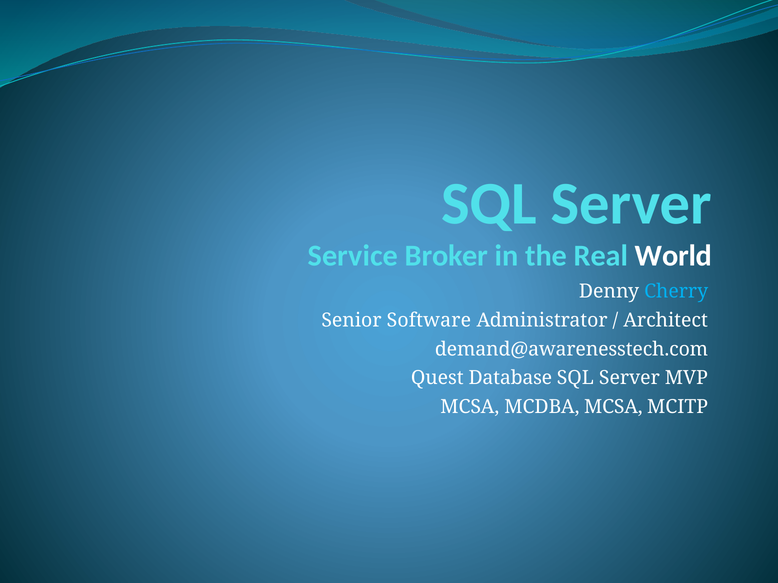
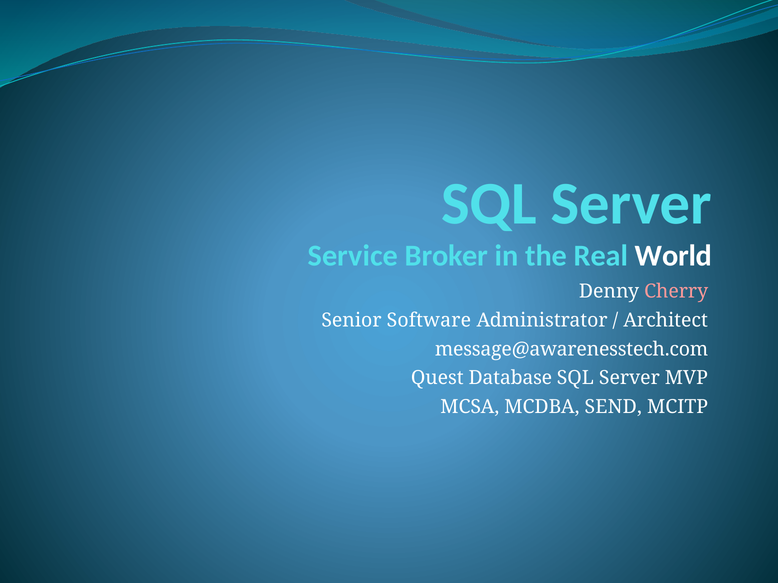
Cherry colour: light blue -> pink (676, 292)
demand@awarenesstech.com: demand@awarenesstech.com -> message@awarenesstech.com (572, 349)
MCDBA MCSA: MCSA -> SEND (613, 407)
